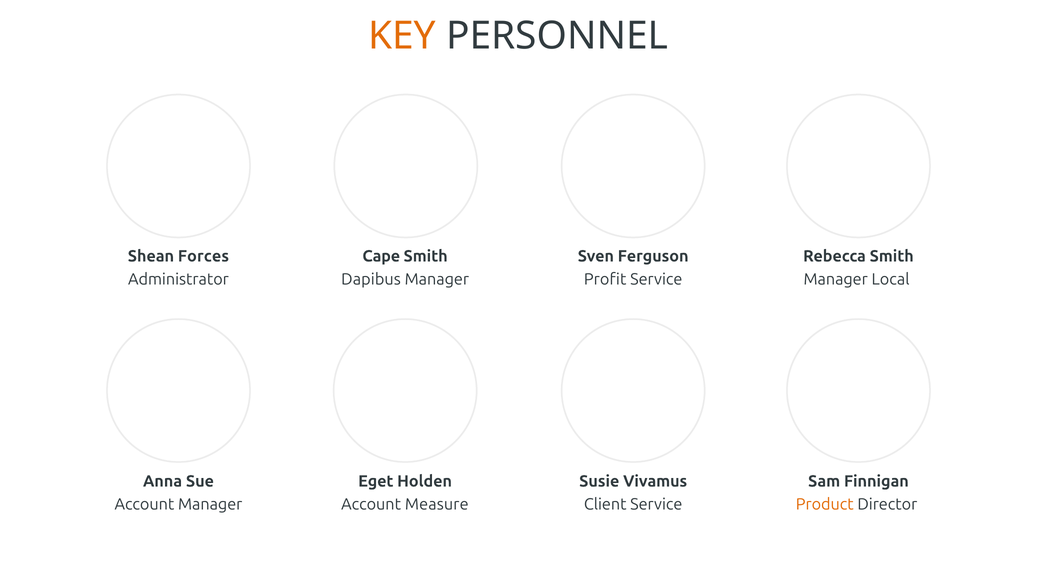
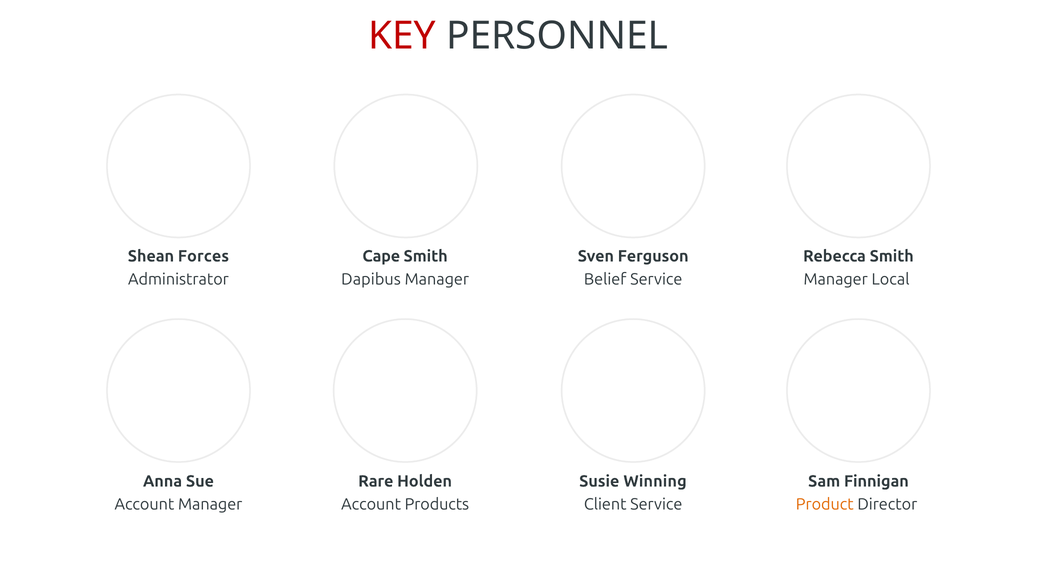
KEY colour: orange -> red (402, 36)
Profit: Profit -> Belief (605, 279)
Eget: Eget -> Rare (376, 481)
Vivamus: Vivamus -> Winning (655, 481)
Measure: Measure -> Products (437, 505)
